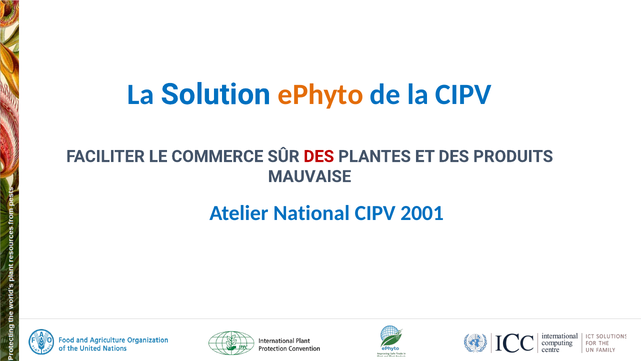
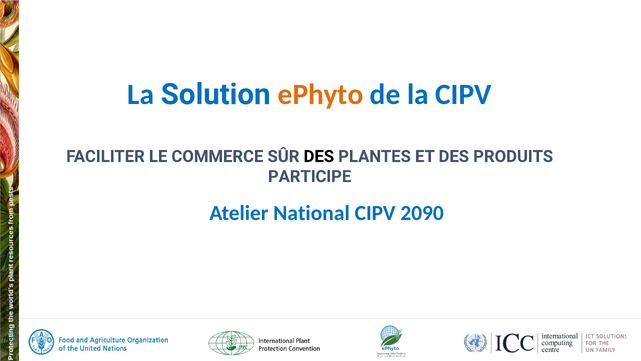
DES colour: red -> black (319, 156)
MAUVAISE: MAUVAISE -> PARTICIPE (310, 176)
2001: 2001 -> 2090 (422, 213)
